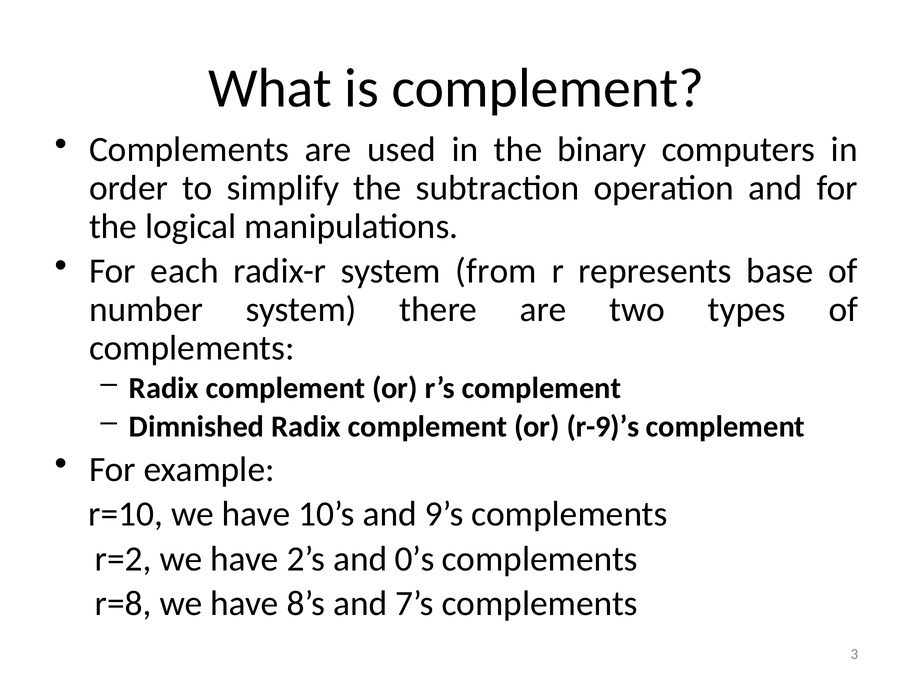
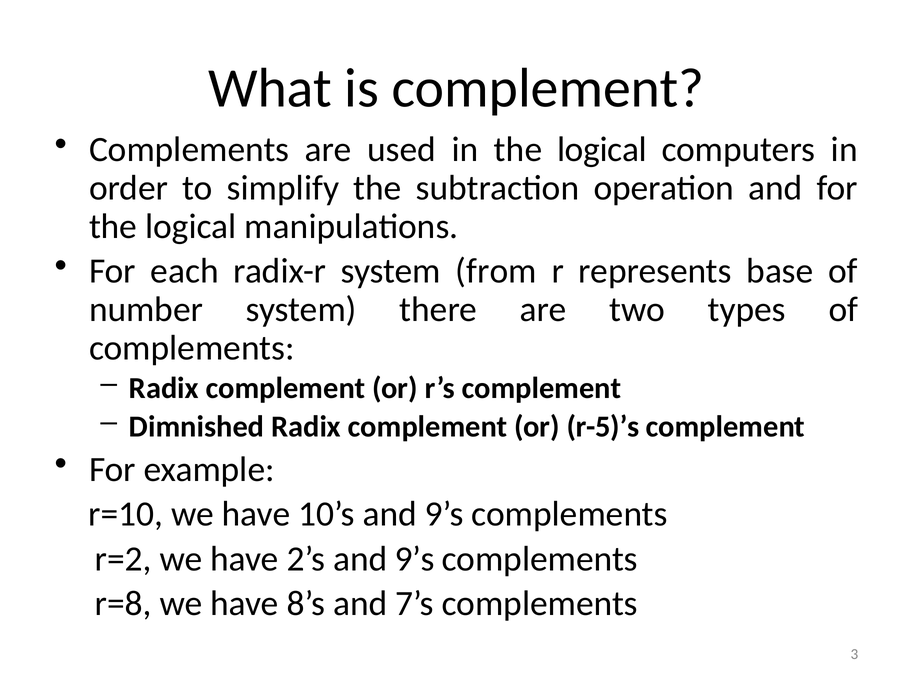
in the binary: binary -> logical (602, 150)
r-9)’s: r-9)’s -> r-5)’s (603, 427)
2’s and 0’s: 0’s -> 9’s (415, 559)
